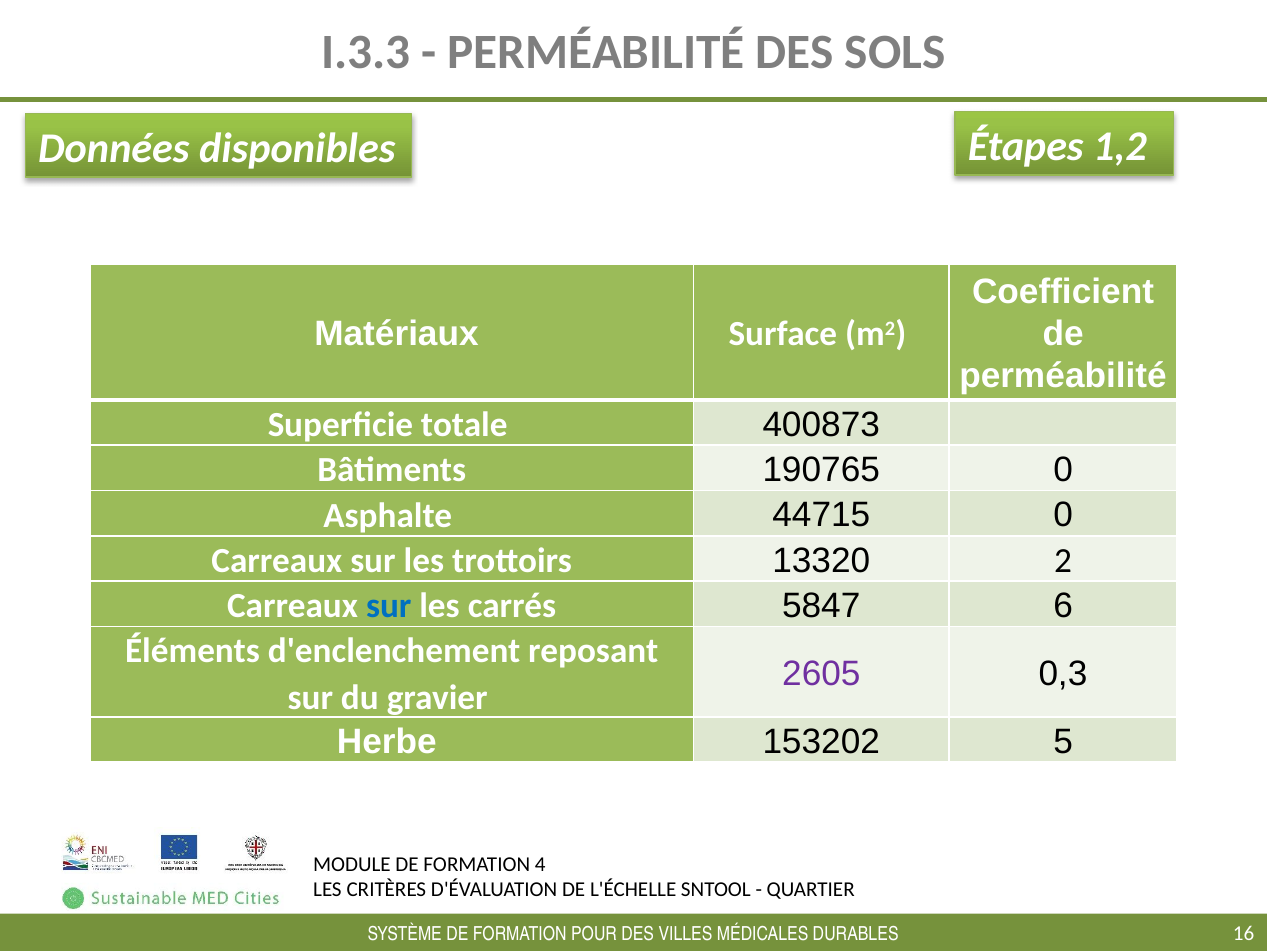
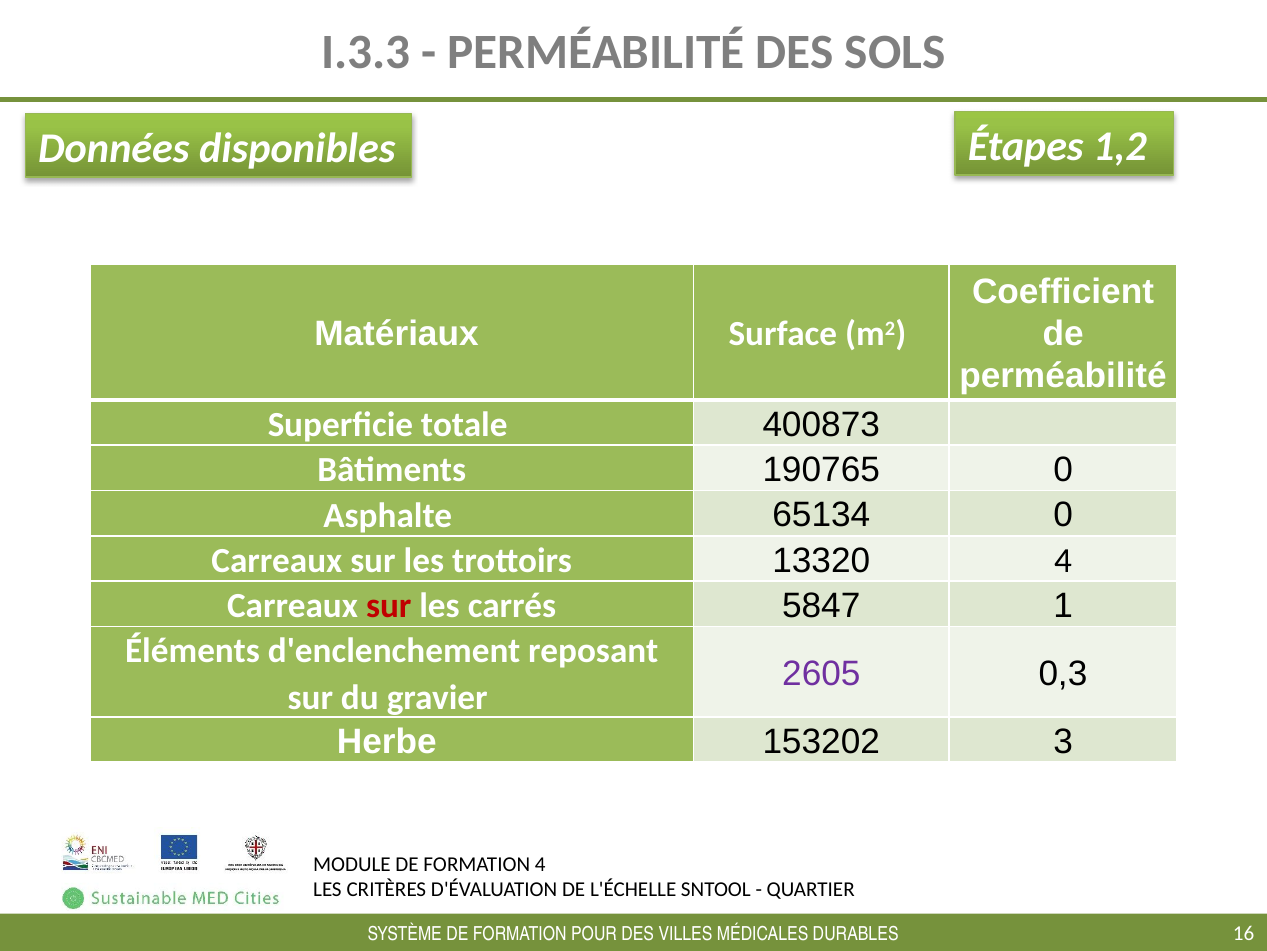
44715: 44715 -> 65134 (821, 515)
13320 2: 2 -> 4 (1063, 560)
sur colour: blue -> red (389, 606)
6: 6 -> 1 (1063, 605)
5: 5 -> 3 (1063, 741)
